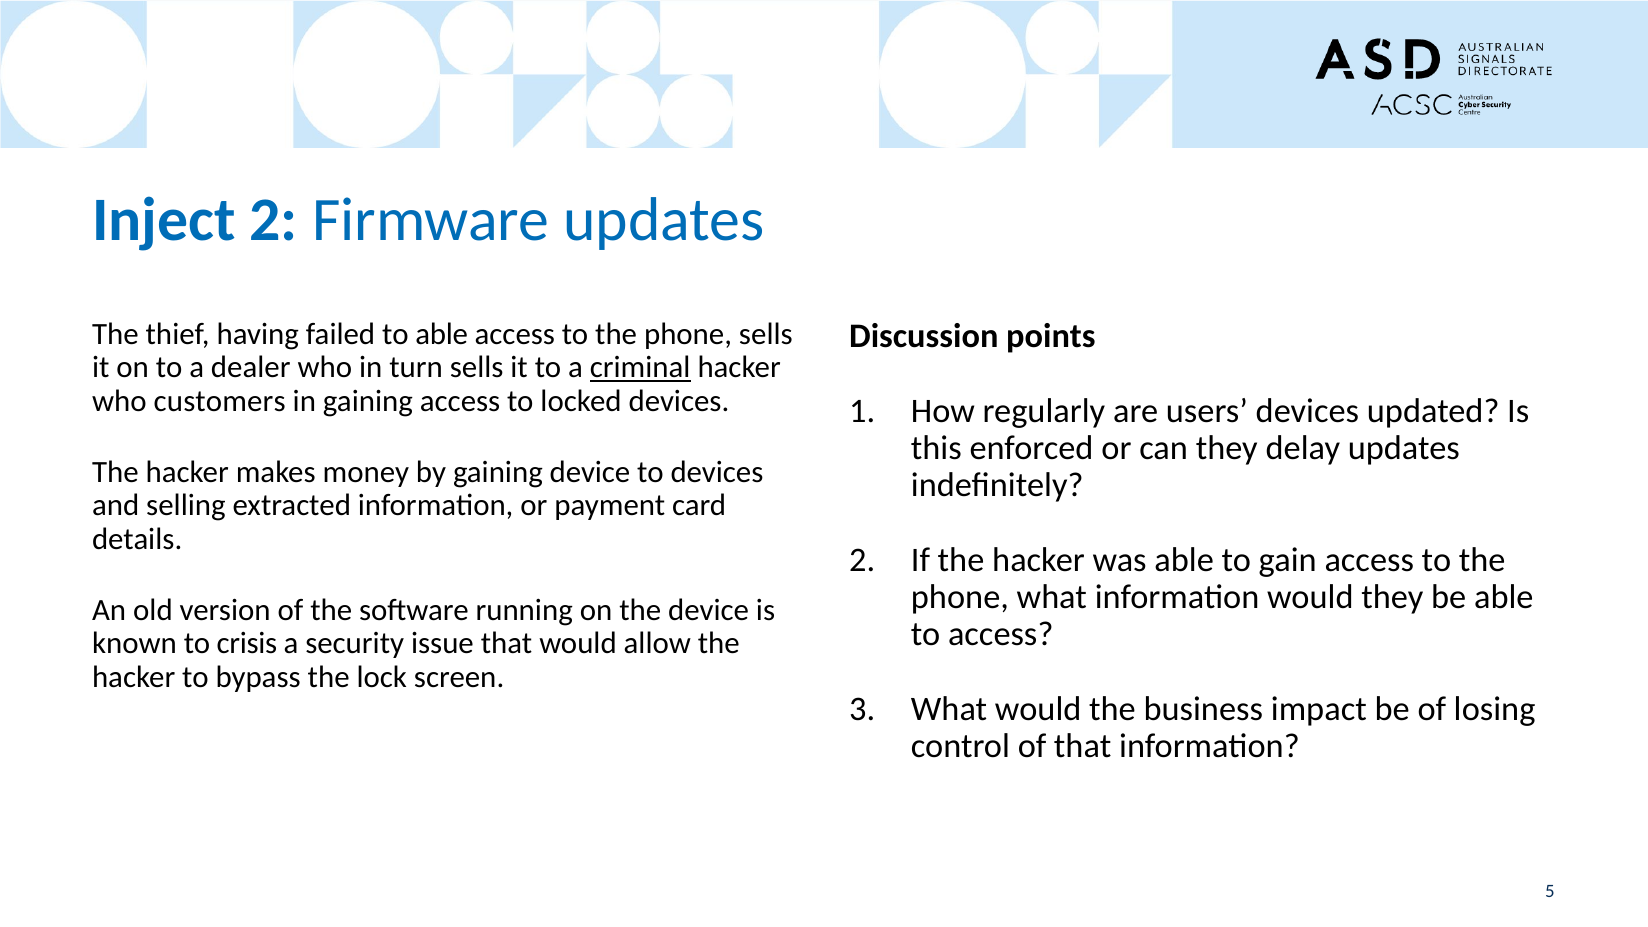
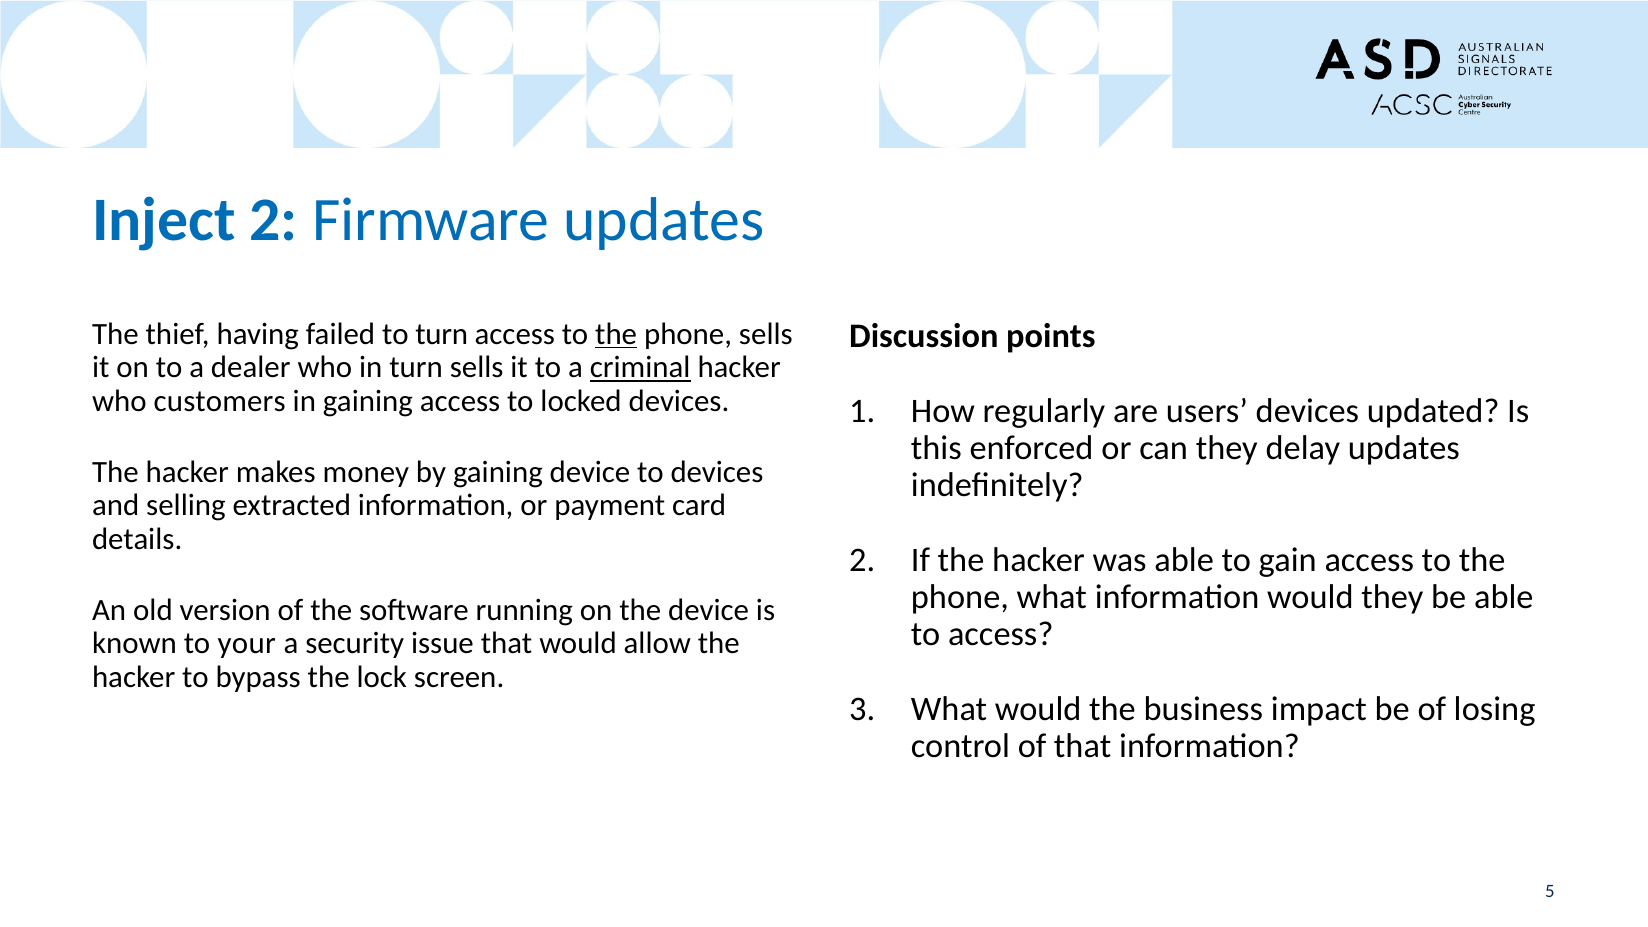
to able: able -> turn (442, 334)
the underline: none -> present (616, 334)
crisis: crisis -> your (247, 643)
